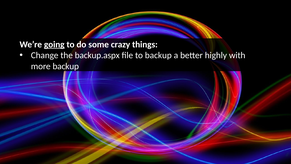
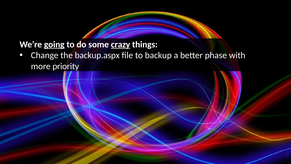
crazy underline: none -> present (121, 44)
highly: highly -> phase (216, 55)
more backup: backup -> priority (66, 66)
